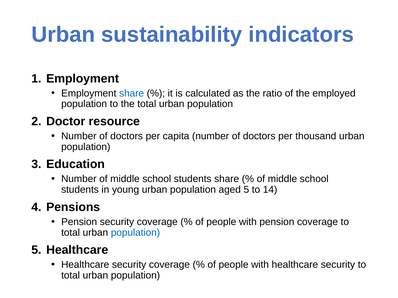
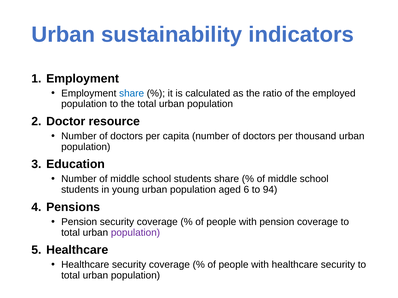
aged 5: 5 -> 6 (246, 190)
14: 14 -> 94 (270, 190)
population colour: blue -> purple (135, 233)
